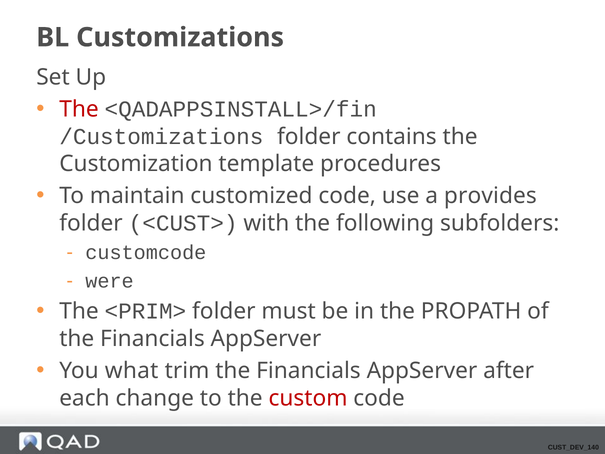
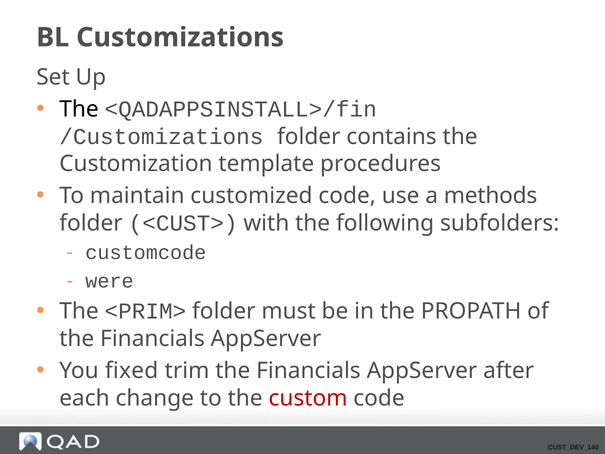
The colour: red -> black (79, 109)
provides: provides -> methods (491, 196)
what: what -> fixed (132, 371)
